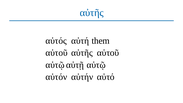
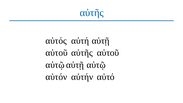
them: them -> αὐτῇ (101, 41)
